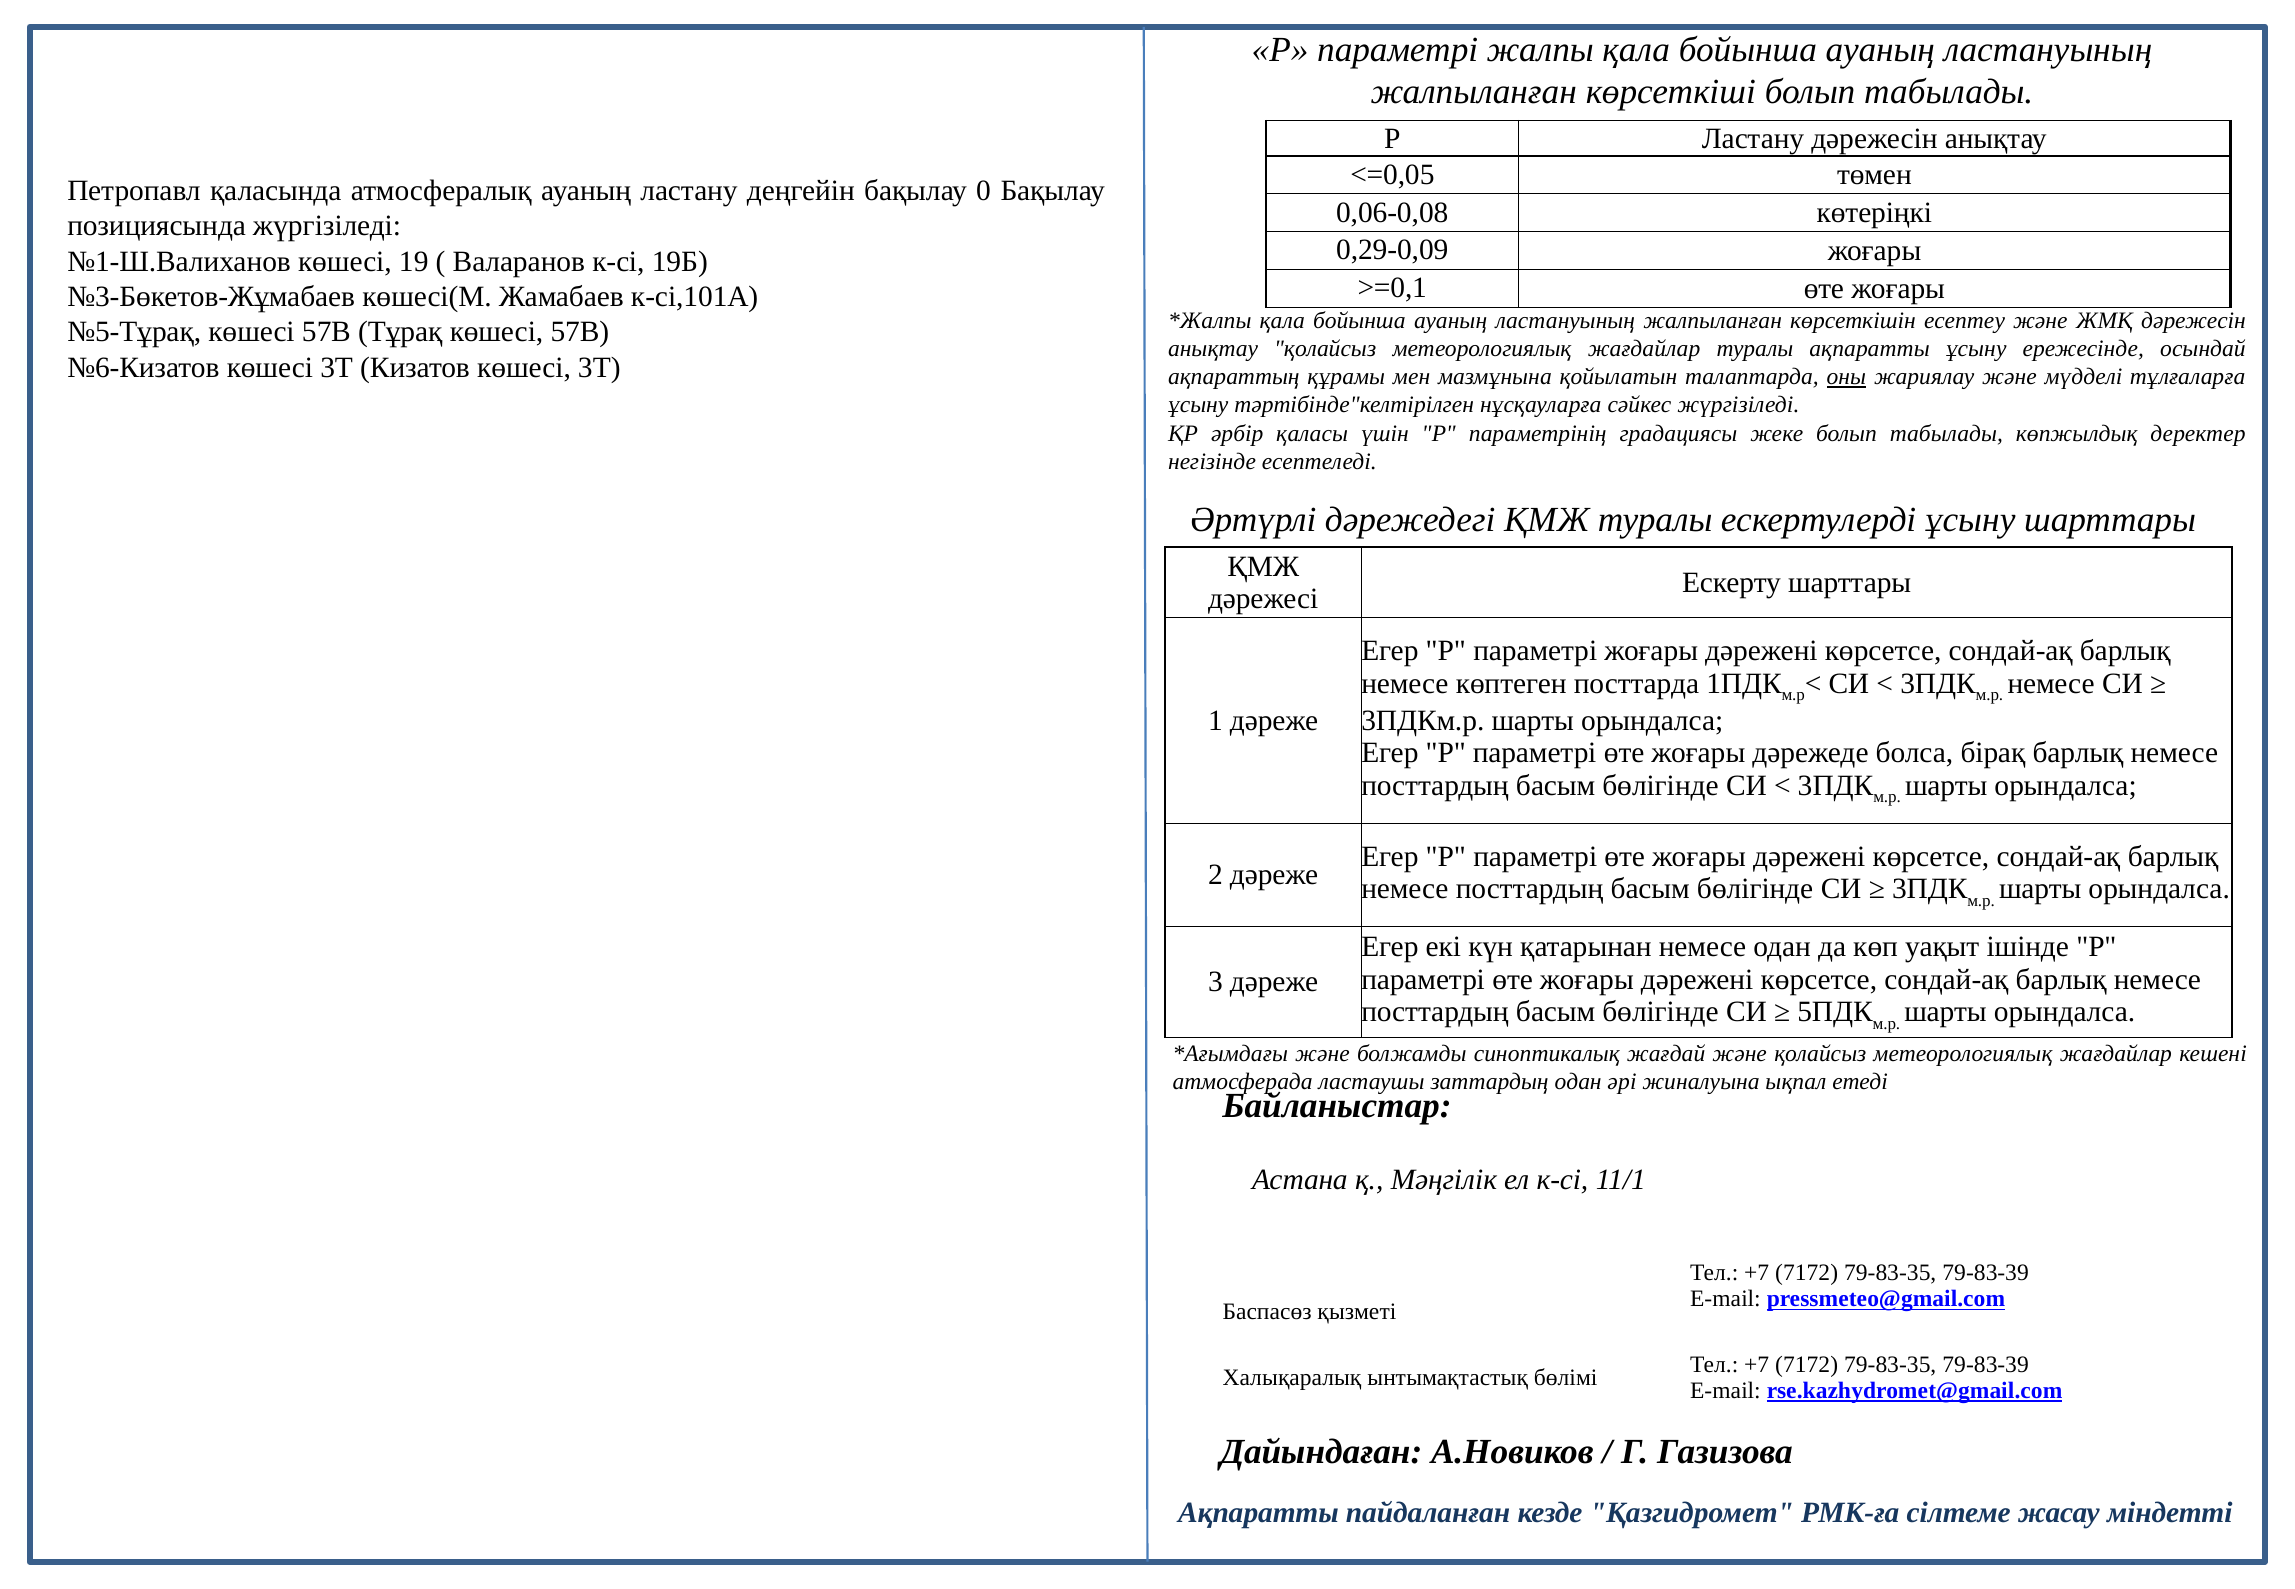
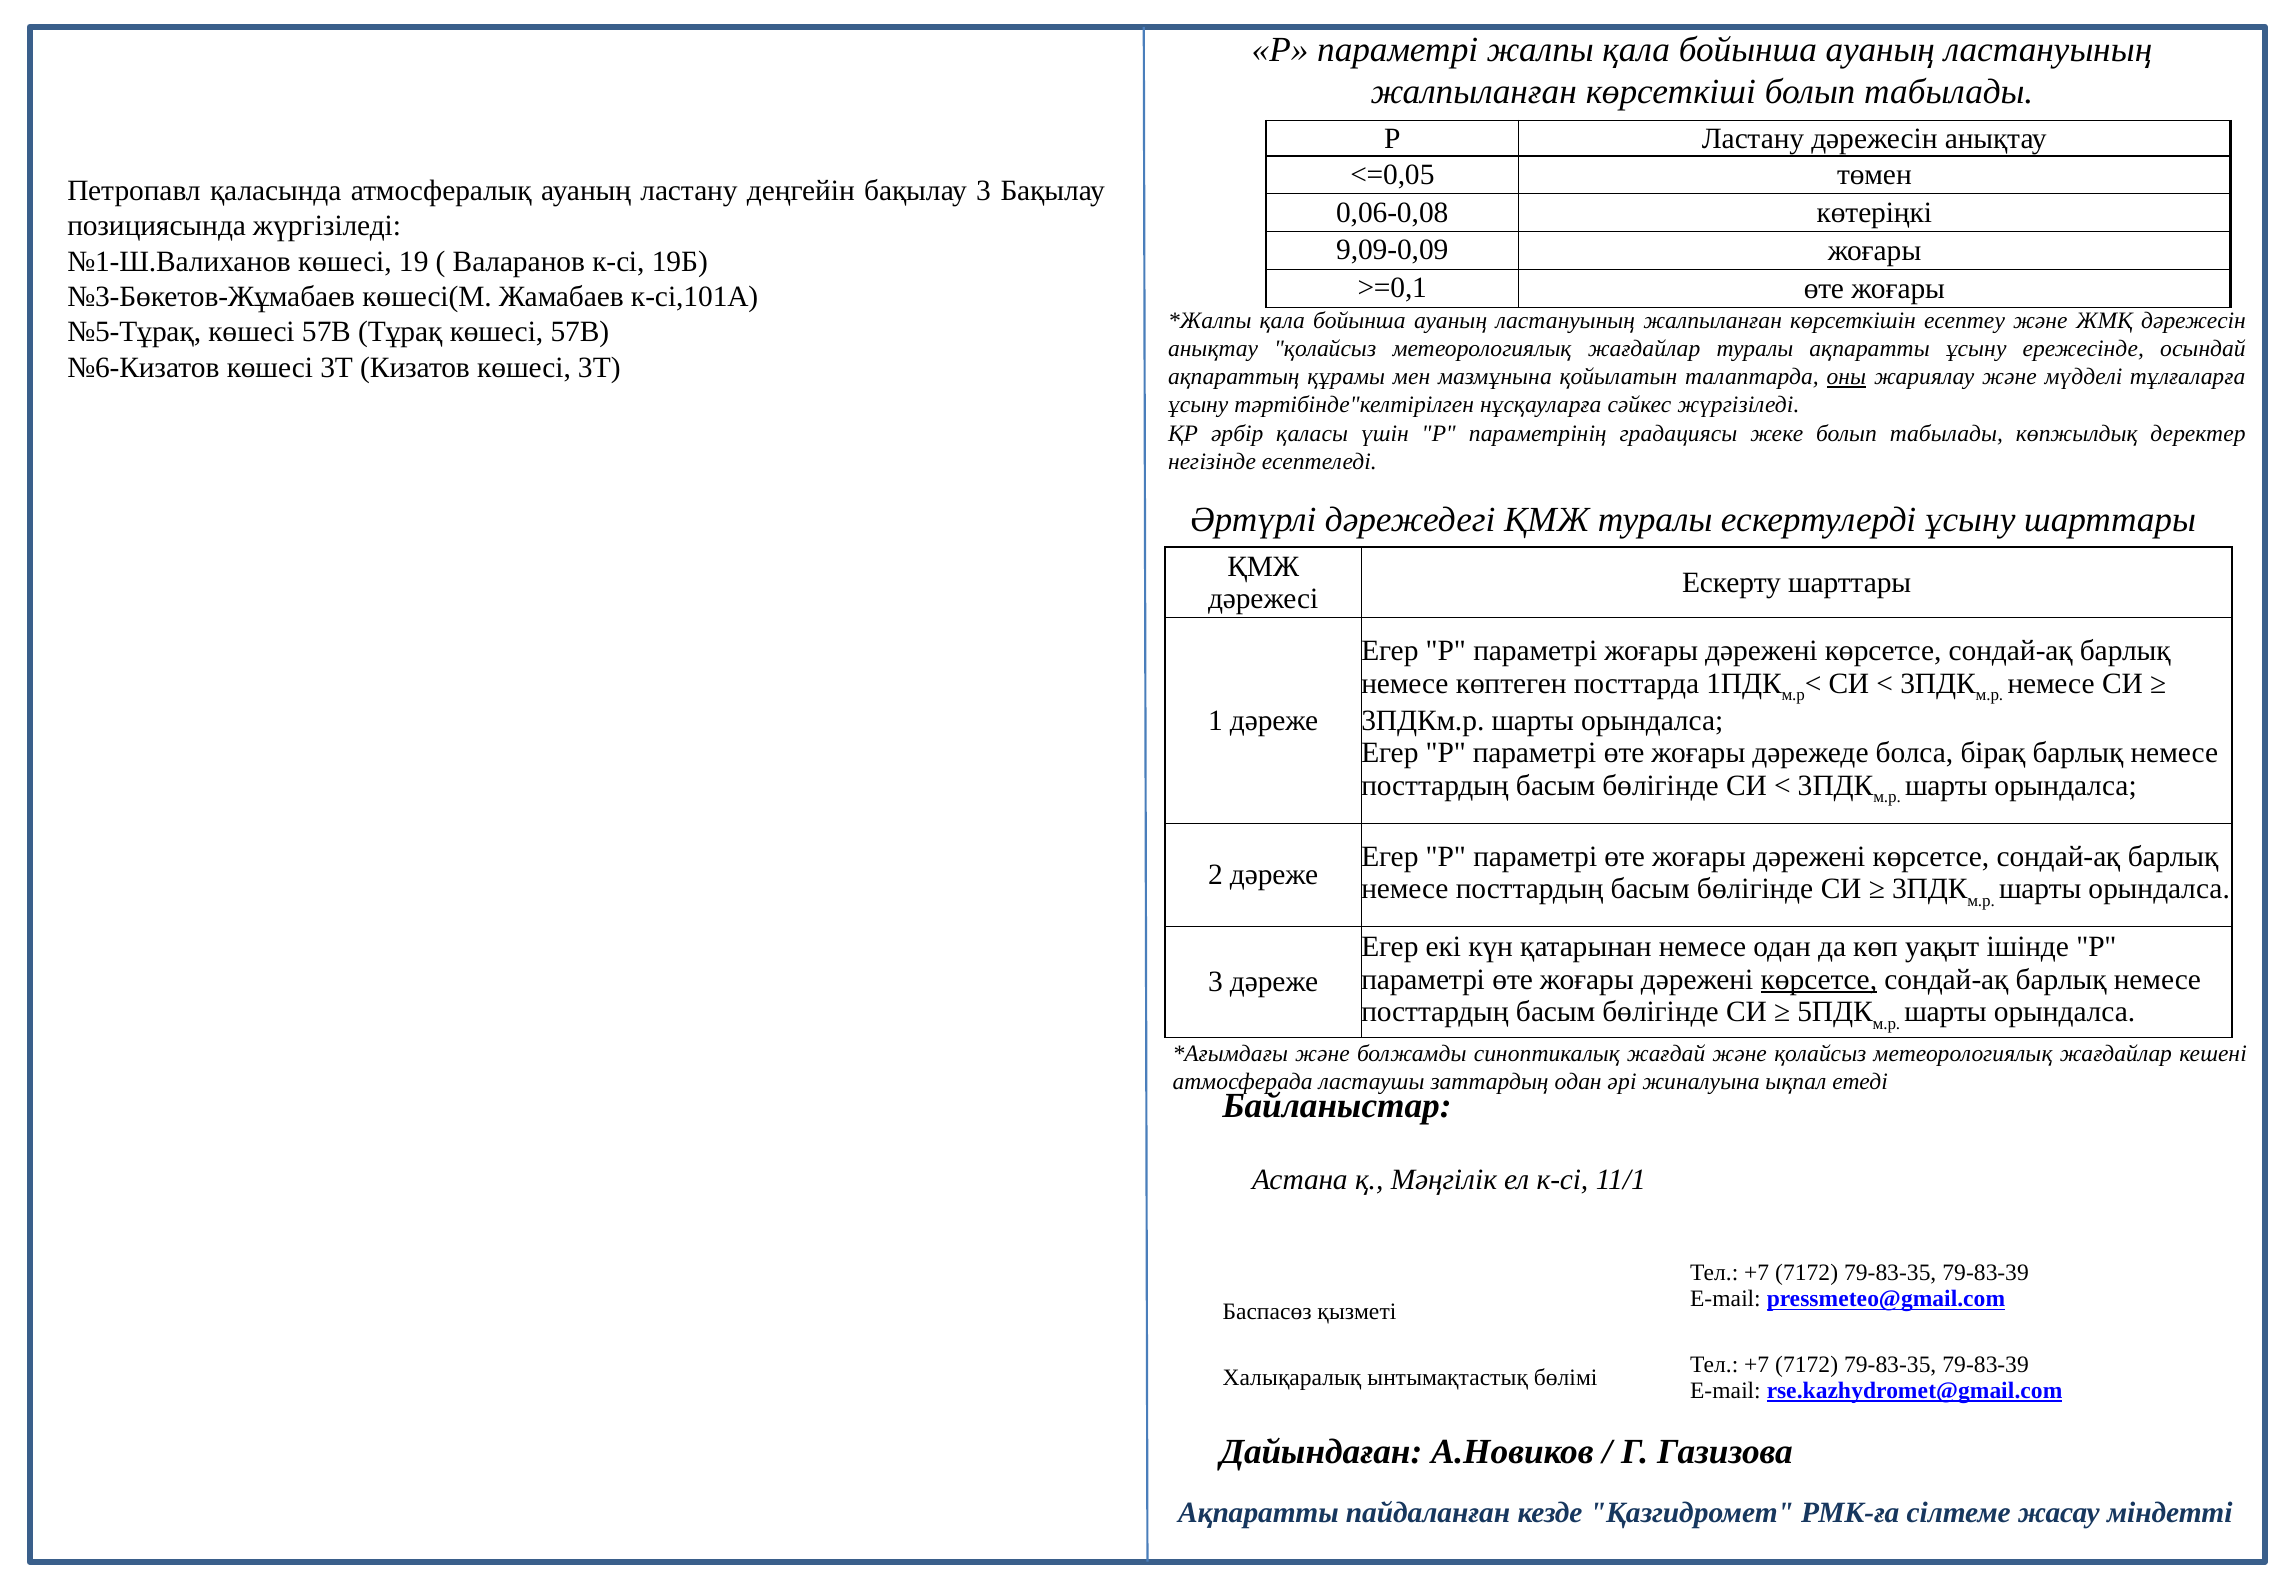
бақылау 0: 0 -> 3 (984, 191)
0,29-0,09: 0,29-0,09 -> 9,09-0,09 (1392, 250)
көрсетсе underline: none -> present (1819, 980)
